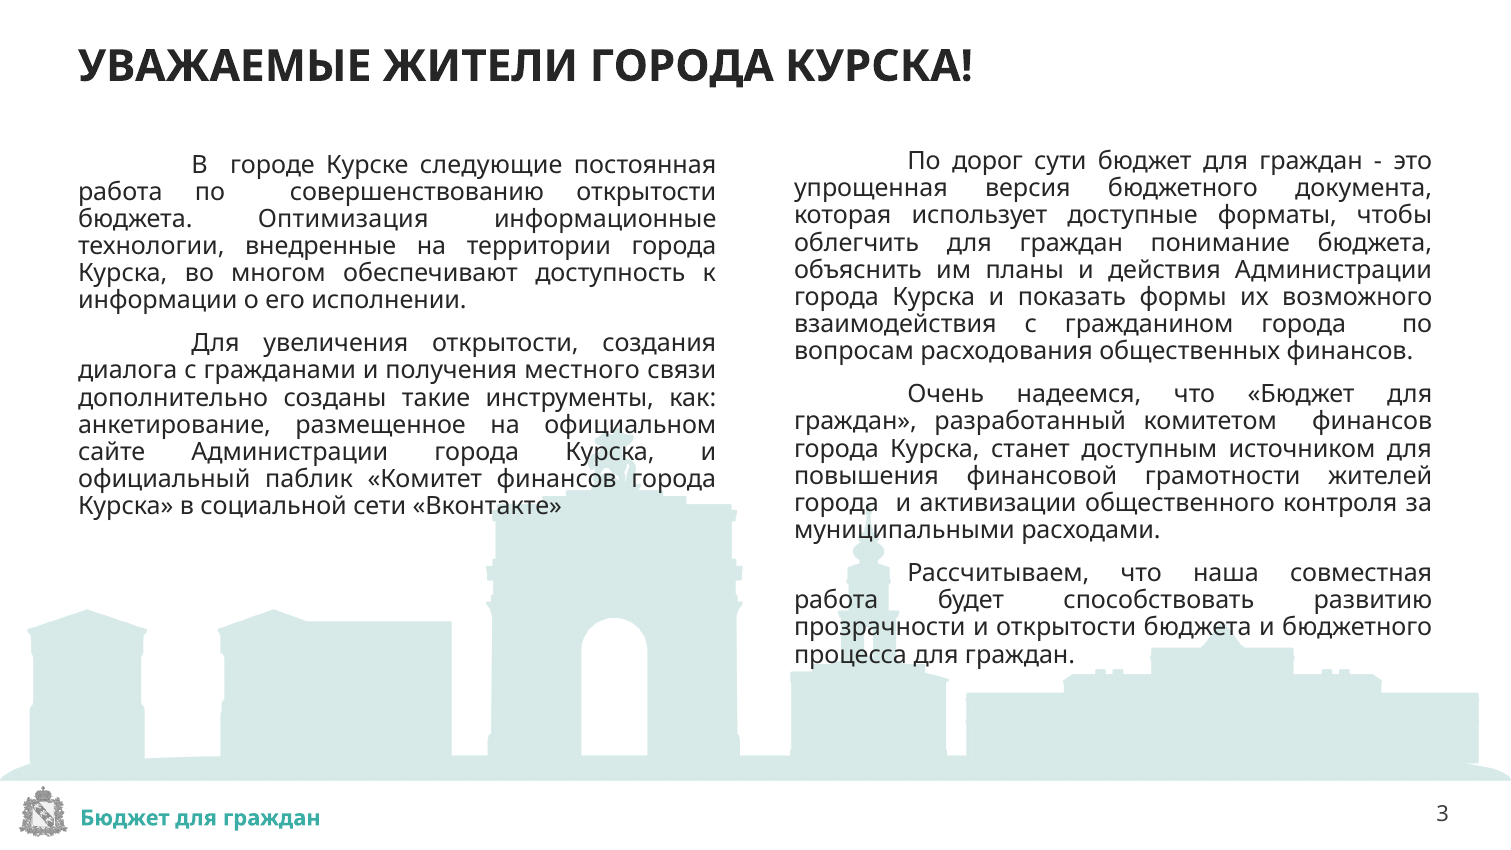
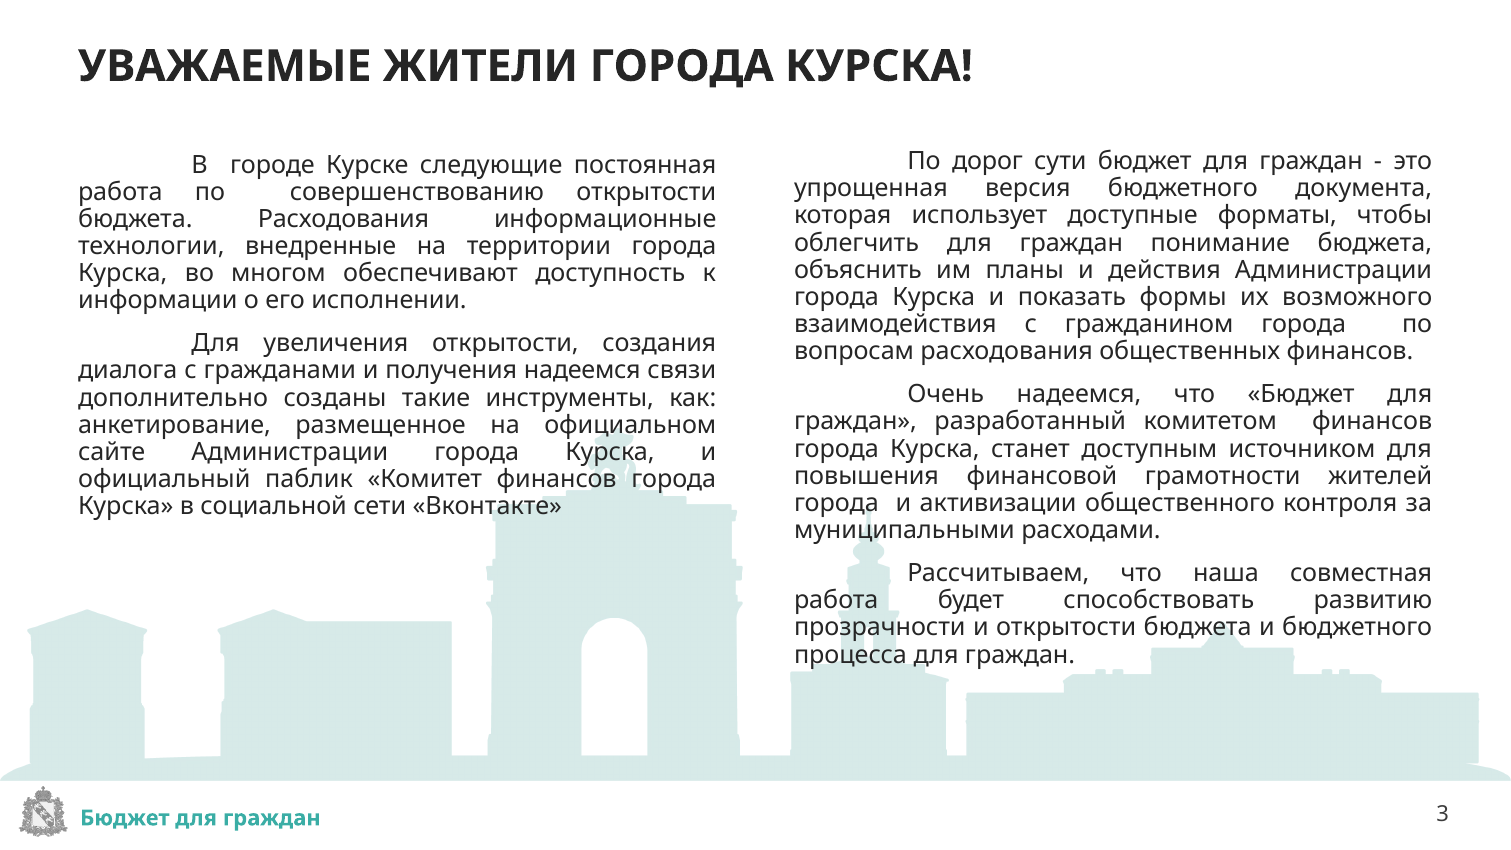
бюджета Оптимизация: Оптимизация -> Расходования (343, 219)
получения местного: местного -> надеемся (582, 371)
